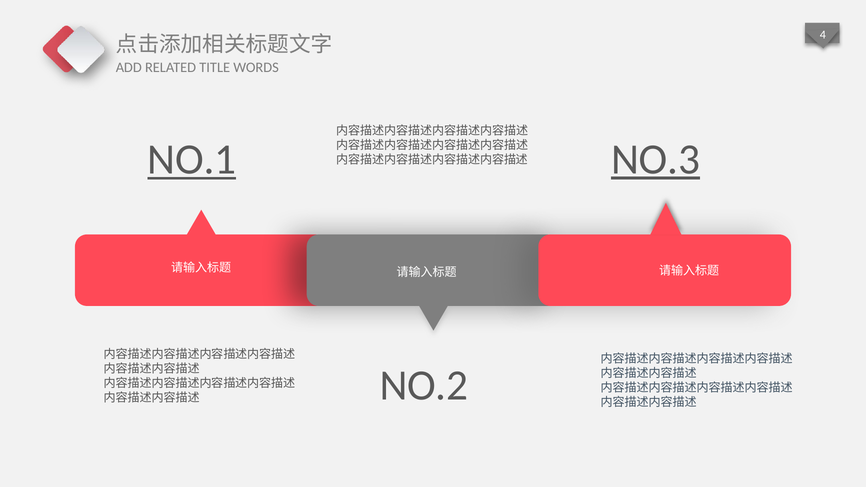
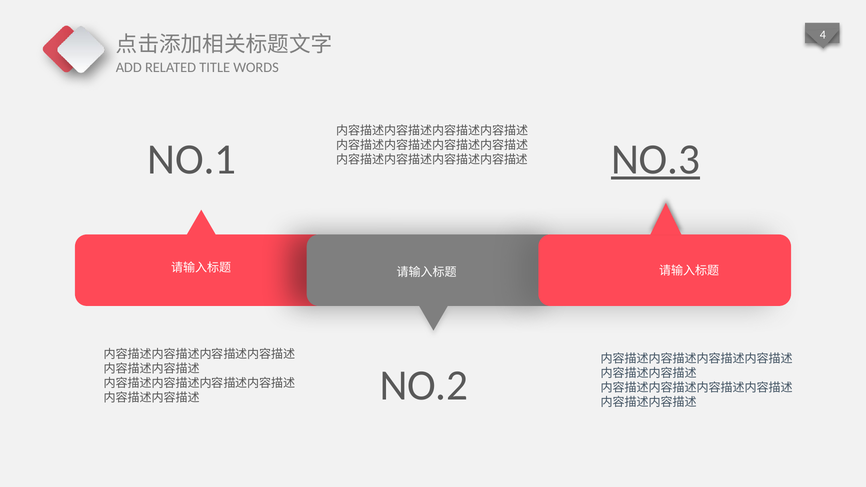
NO.1 underline: present -> none (192, 160)
